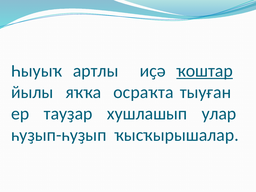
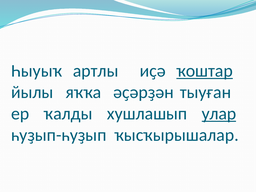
осраҡта: осраҡта -> әҫәрҙән (144, 92)
тауҙар: тауҙар -> ҡалды (68, 114)
улар underline: none -> present (219, 114)
